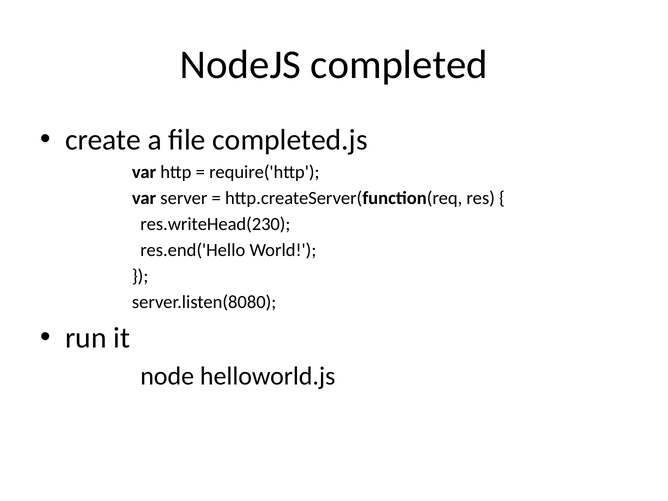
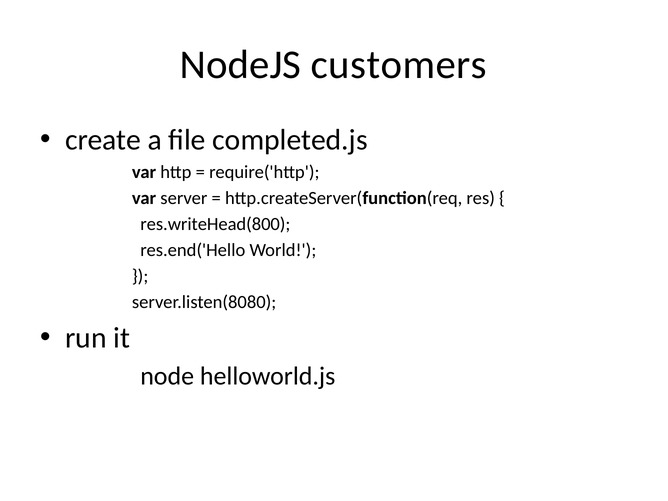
completed: completed -> customers (399, 65)
res.writeHead(230: res.writeHead(230 -> res.writeHead(800 (215, 224)
